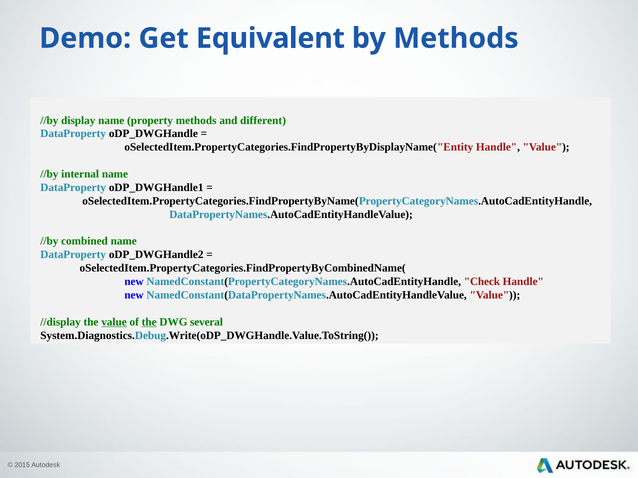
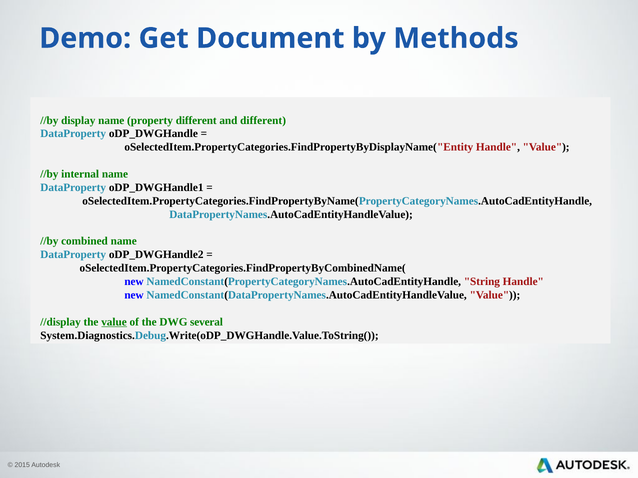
Equivalent: Equivalent -> Document (270, 38)
property methods: methods -> different (196, 120)
Check: Check -> String (482, 282)
the underline: present -> none (149, 322)
